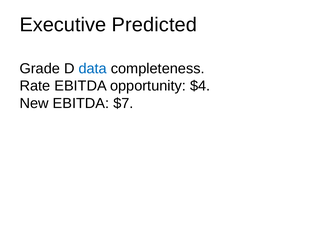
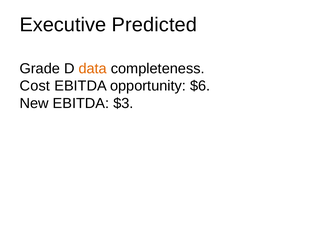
data colour: blue -> orange (93, 69)
Rate: Rate -> Cost (35, 86)
$4: $4 -> $6 (200, 86)
$7: $7 -> $3 (123, 103)
